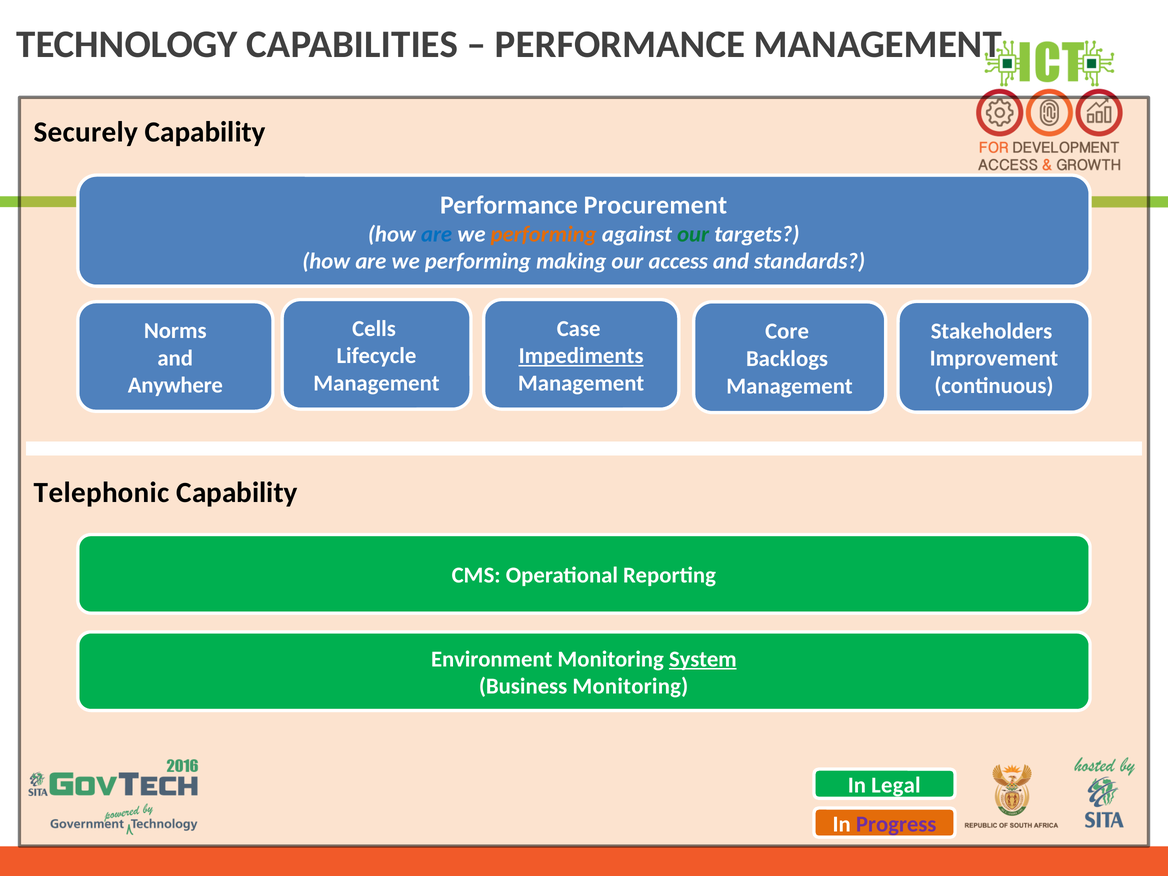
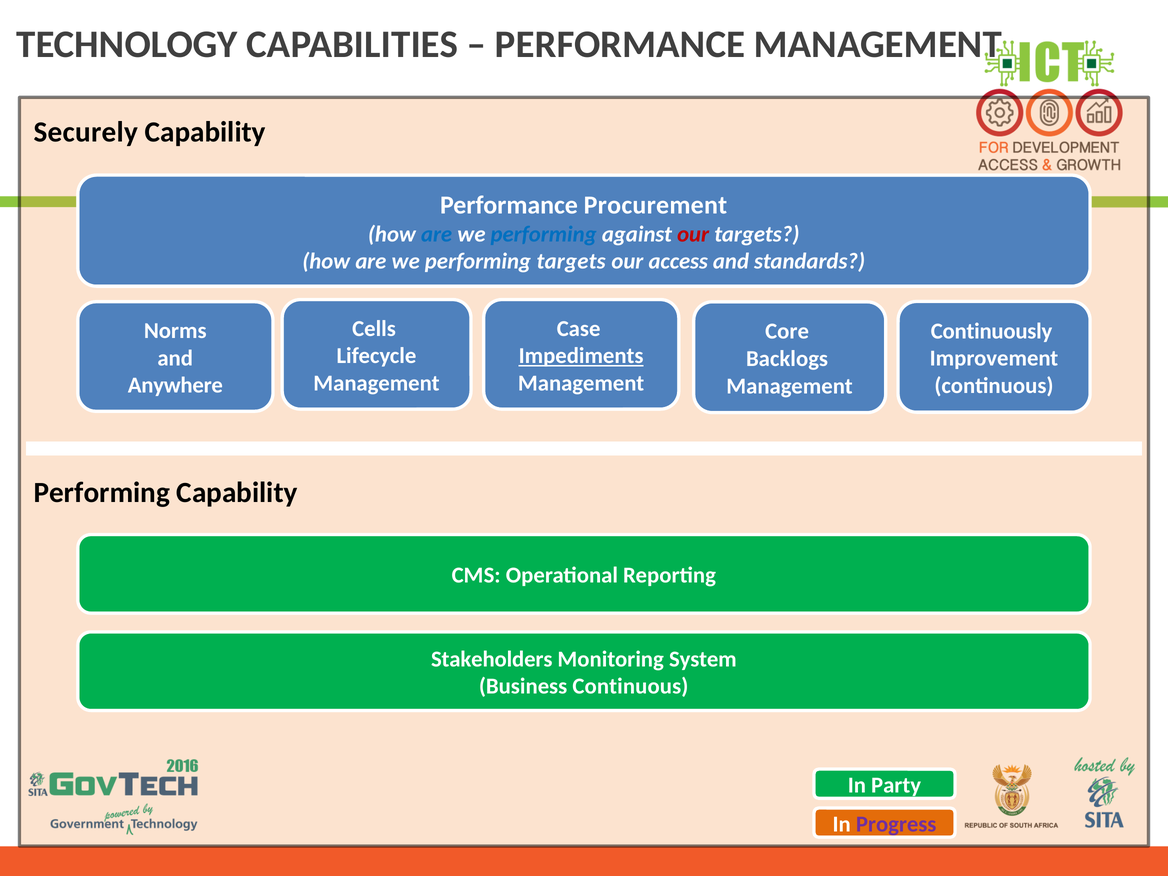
performing colour: orange -> blue (544, 234)
our colour: green -> red (693, 234)
performing making: making -> targets (571, 261)
Stakeholders: Stakeholders -> Continuously (992, 331)
Telephonic: Telephonic -> Performing (102, 492)
Environment: Environment -> Stakeholders (492, 659)
System underline: present -> none (703, 659)
Business Monitoring: Monitoring -> Continuous (630, 686)
Legal: Legal -> Party (896, 785)
